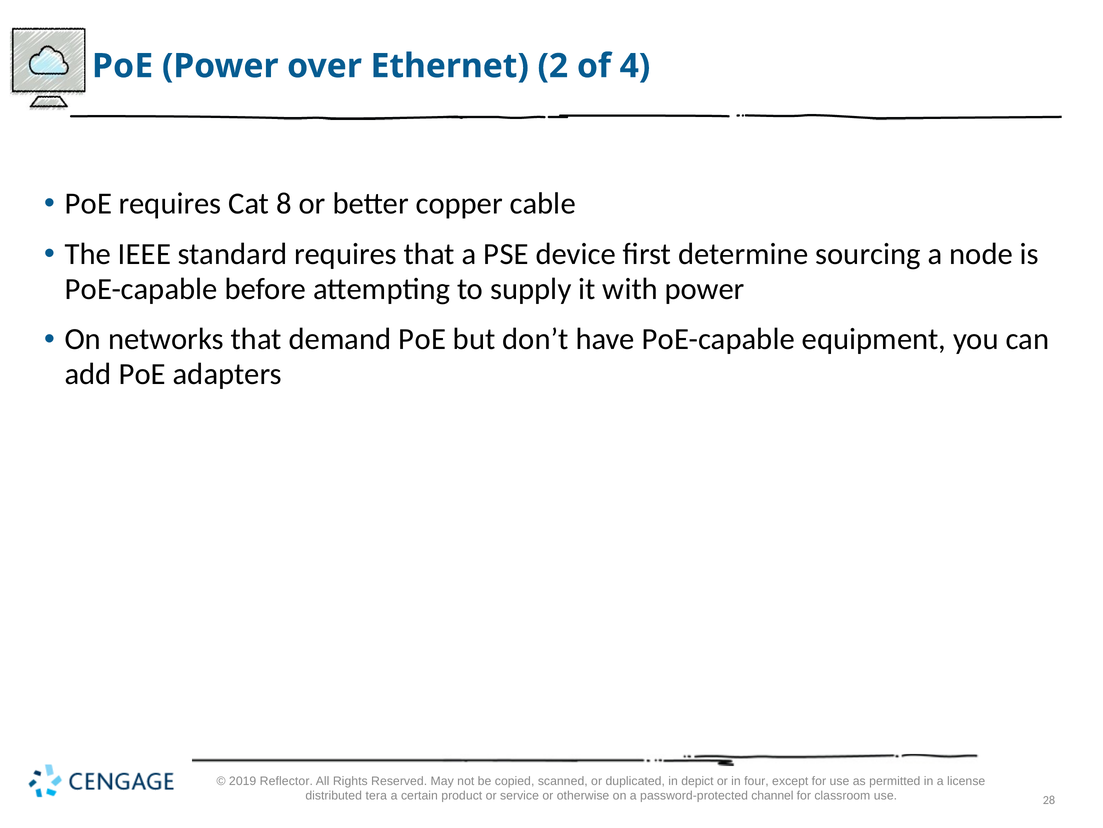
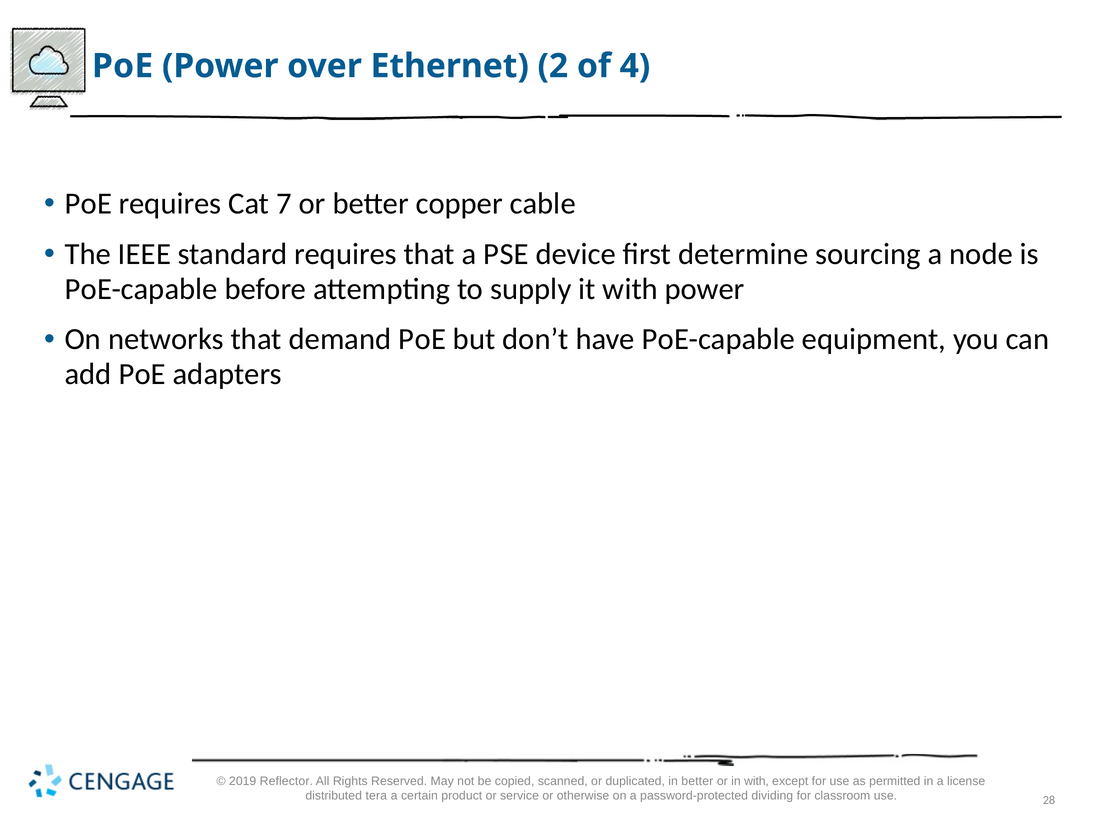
8: 8 -> 7 (284, 203)
in depict: depict -> better (697, 780)
in four: four -> with (757, 780)
channel: channel -> dividing (772, 795)
